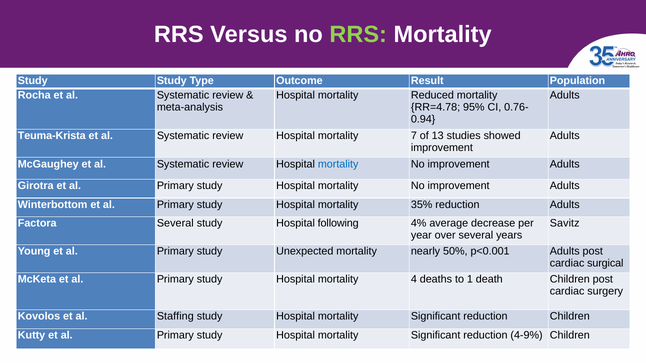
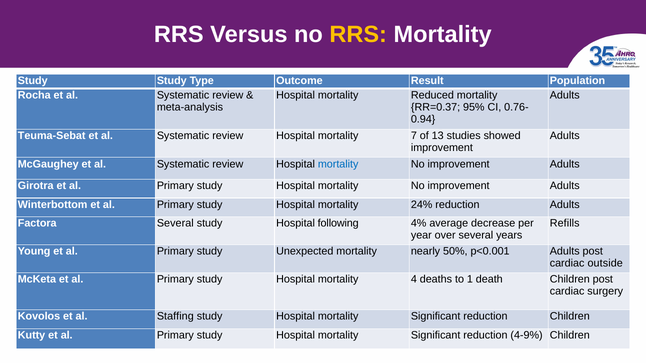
RRS colour: light green -> yellow (358, 34)
RR=4.78: RR=4.78 -> RR=0.37 (436, 107)
Teuma-Krista: Teuma-Krista -> Teuma-Sebat (52, 136)
35%: 35% -> 24% (422, 205)
Savitz: Savitz -> Refills (565, 223)
surgical: surgical -> outside (605, 263)
